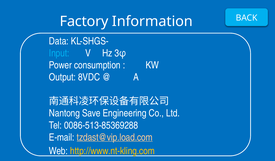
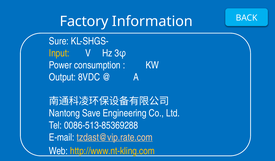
Data: Data -> Sure (59, 41)
Input colour: light blue -> yellow (59, 53)
tzdast@vip.load.com: tzdast@vip.load.com -> tzdast@vip.rate.com (115, 137)
